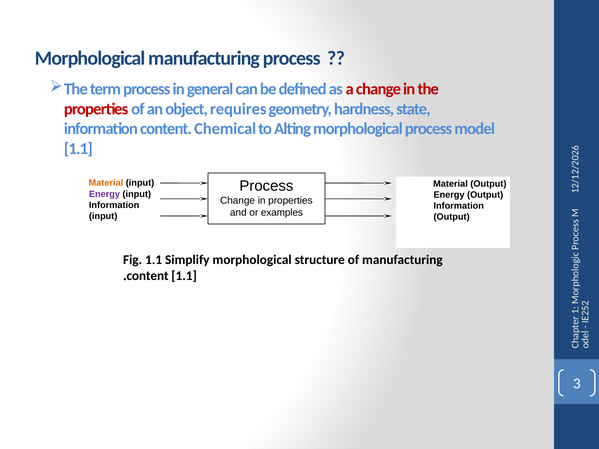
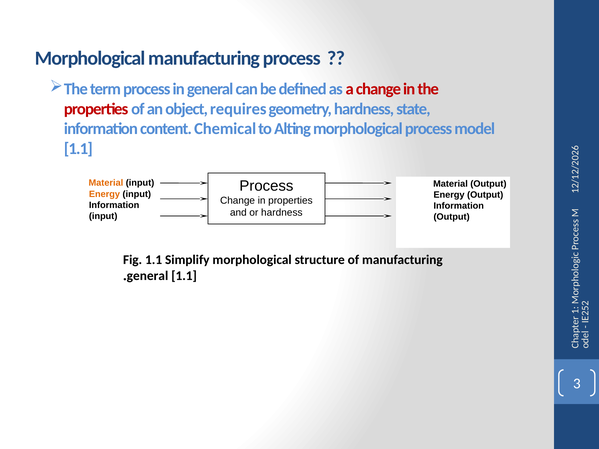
Energy colour: purple -> orange (104, 194)
or examples: examples -> hardness (282, 213)
content: content -> general (147, 276)
